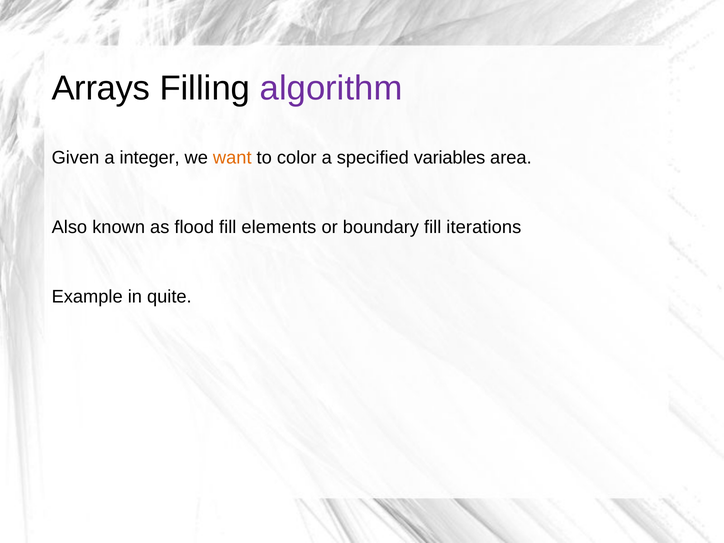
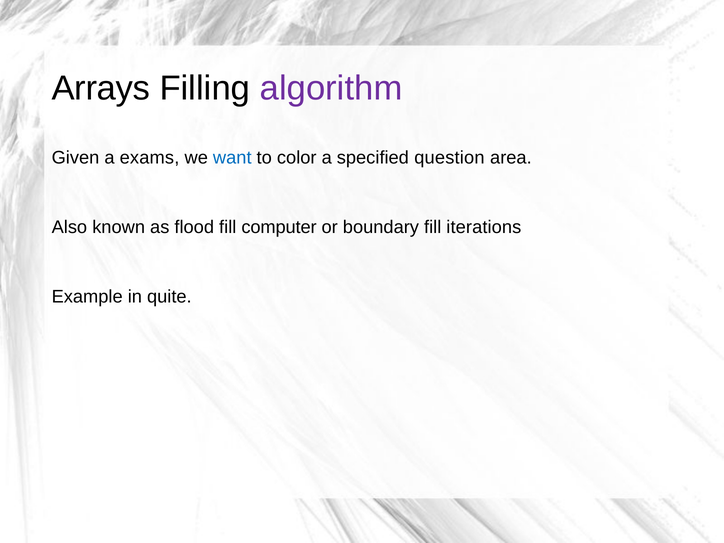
integer: integer -> exams (149, 158)
want colour: orange -> blue (232, 158)
variables: variables -> question (449, 158)
elements: elements -> computer (279, 227)
